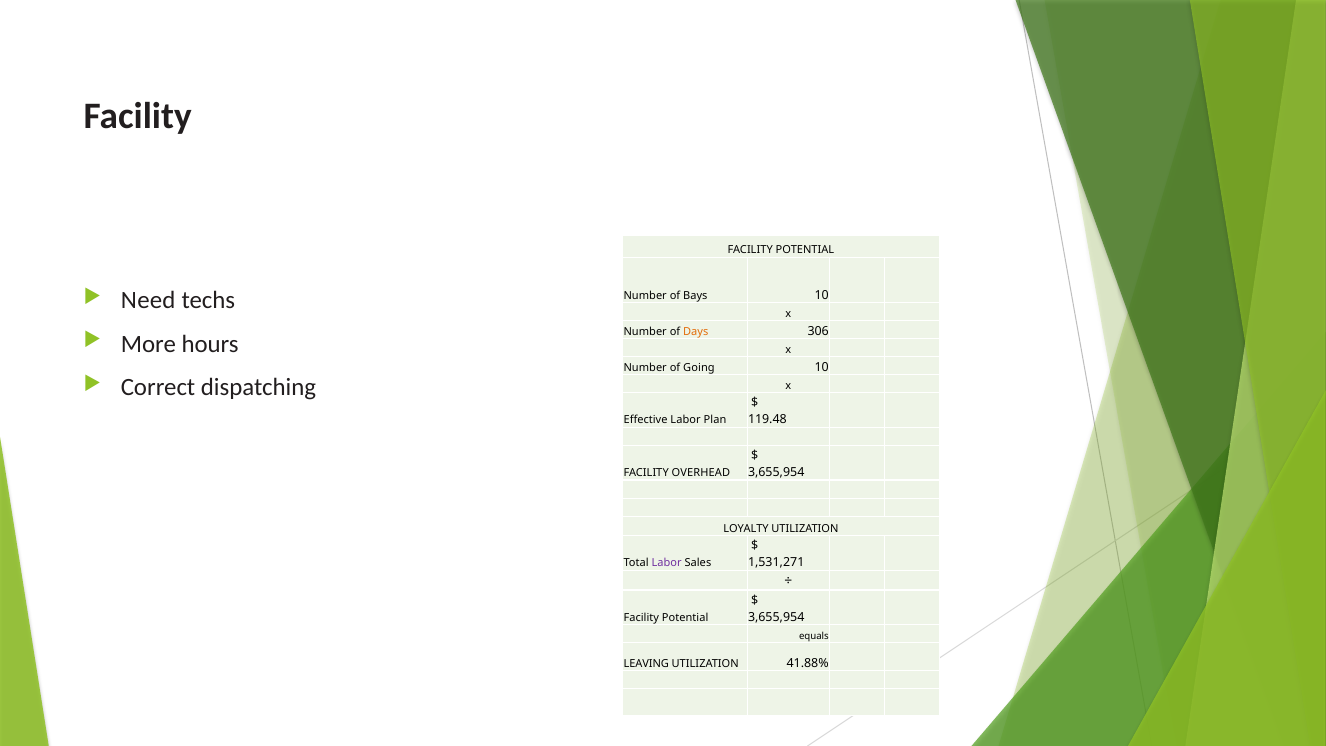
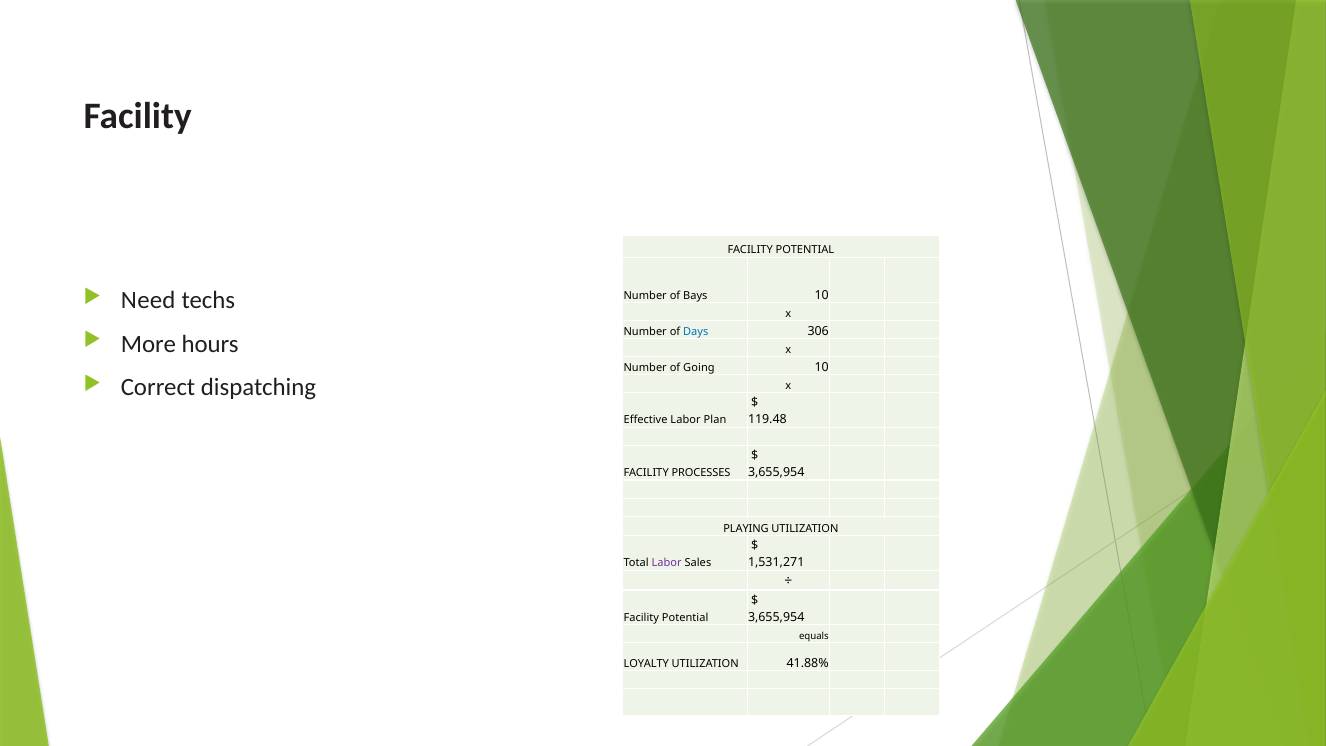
Days colour: orange -> blue (696, 332)
OVERHEAD: OVERHEAD -> PROCESSES (701, 473)
LOYALTY: LOYALTY -> PLAYING (746, 529)
LEAVING: LEAVING -> LOYALTY (646, 664)
